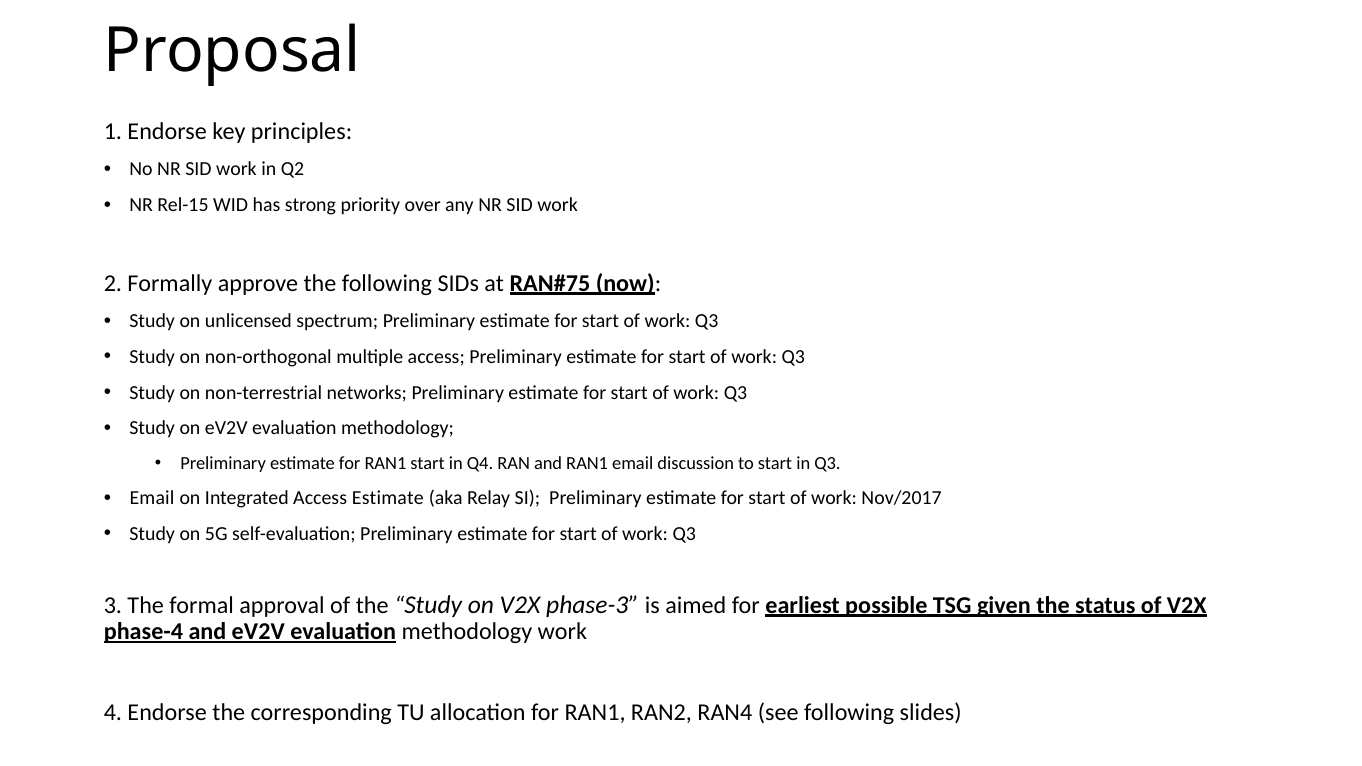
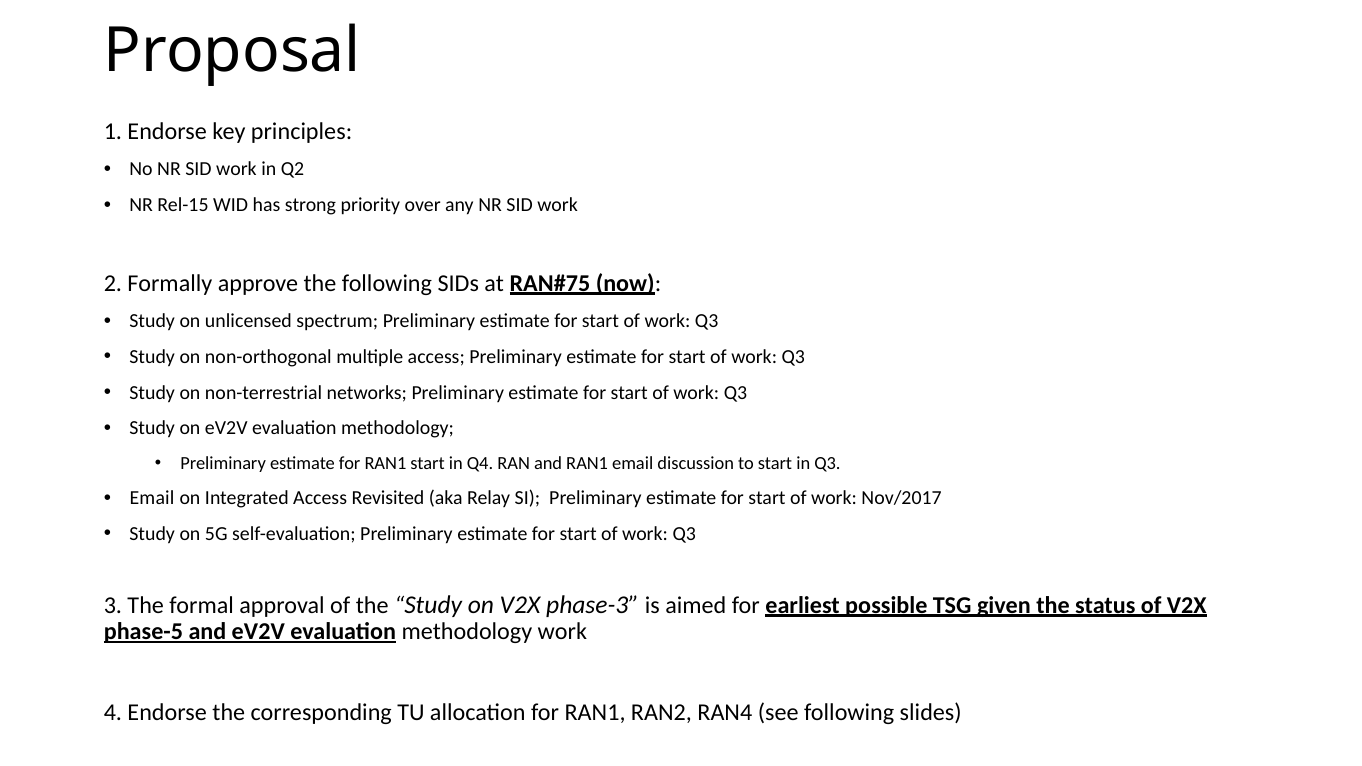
Access Estimate: Estimate -> Revisited (388, 498)
phase-4: phase-4 -> phase-5 (143, 632)
